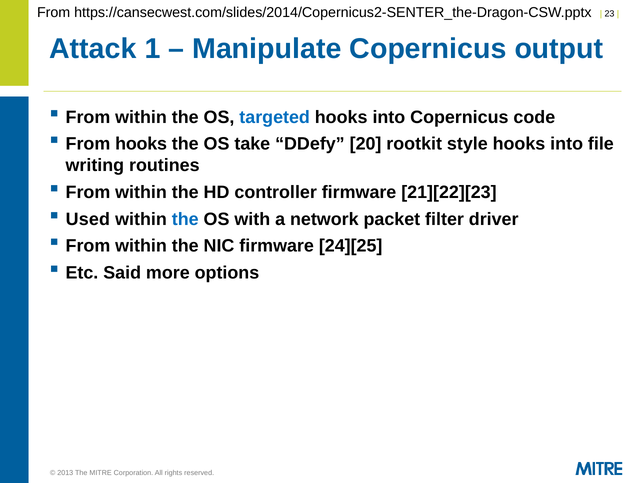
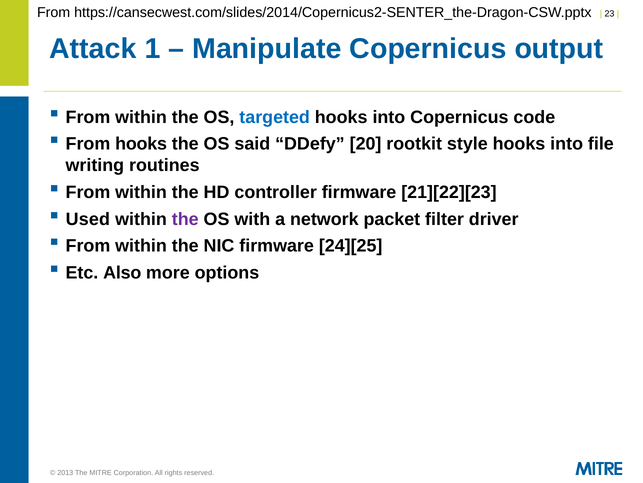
take: take -> said (252, 144)
the colour: blue -> purple (185, 219)
Said: Said -> Also (122, 272)
